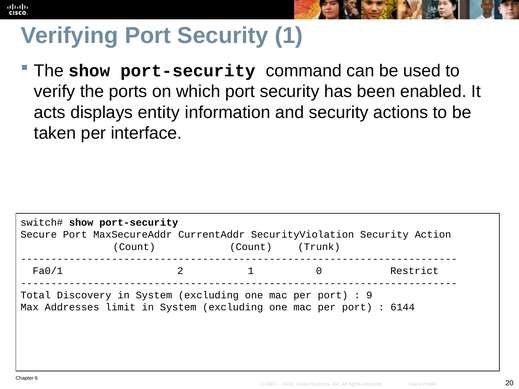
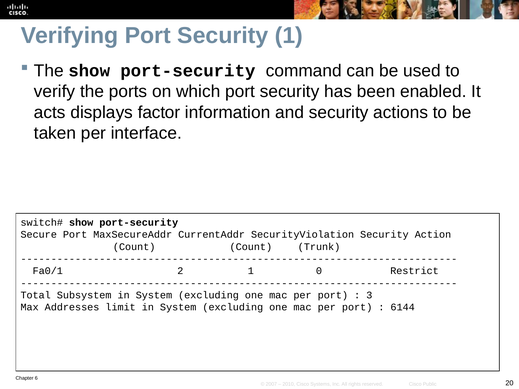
entity: entity -> factor (159, 112)
Discovery: Discovery -> Subsystem (84, 295)
9: 9 -> 3 (369, 295)
